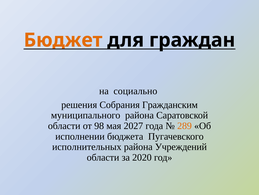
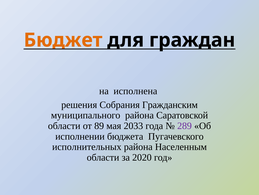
социально: социально -> исполнена (135, 91)
98: 98 -> 89 (99, 125)
2027: 2027 -> 2033 (133, 125)
289 colour: orange -> purple (184, 125)
Учреждений: Учреждений -> Населенным (181, 146)
